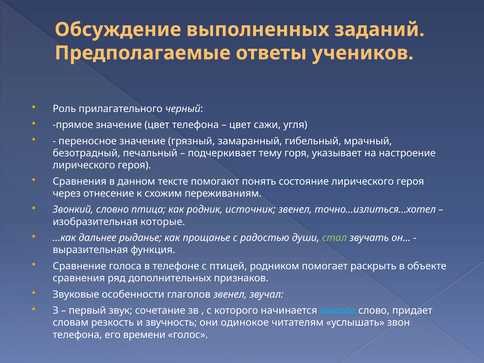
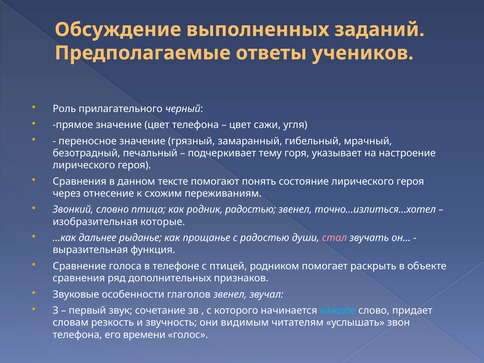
родник источник: источник -> радостью (251, 210)
стал colour: light green -> pink (334, 238)
одинокое: одинокое -> видимым (245, 323)
